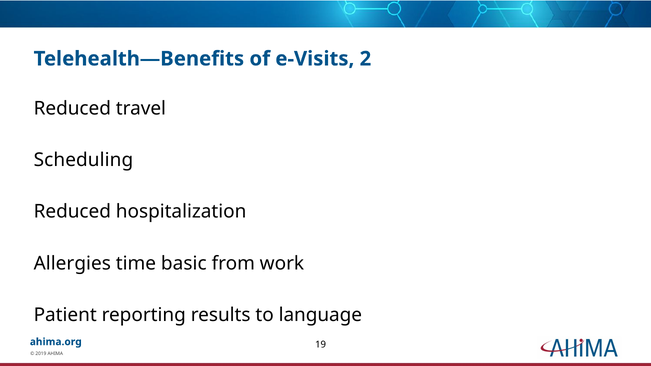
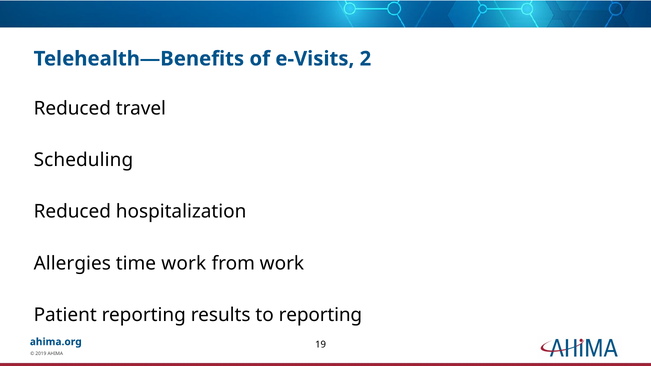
time basic: basic -> work (184, 263)
to language: language -> reporting (320, 315)
